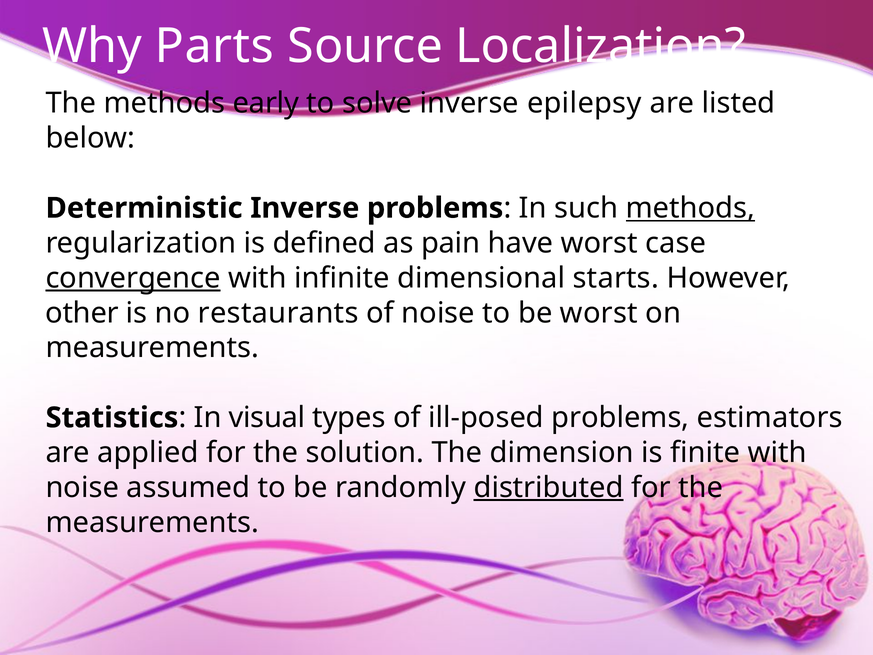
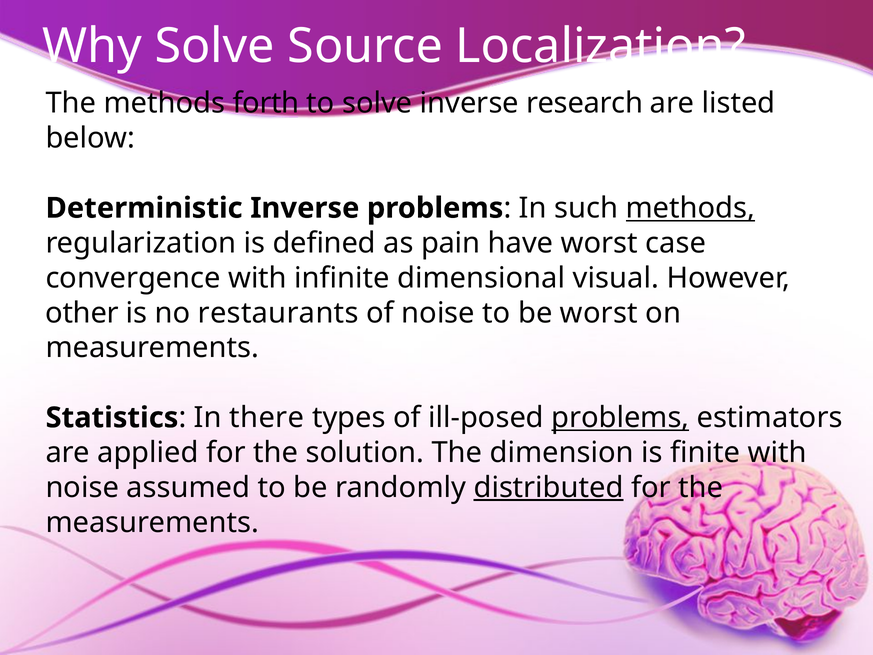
Why Parts: Parts -> Solve (215, 46)
early: early -> forth (266, 103)
epilepsy: epilepsy -> research (585, 103)
convergence underline: present -> none (133, 278)
starts: starts -> visual (616, 278)
visual: visual -> there (267, 418)
problems underline: none -> present (620, 418)
